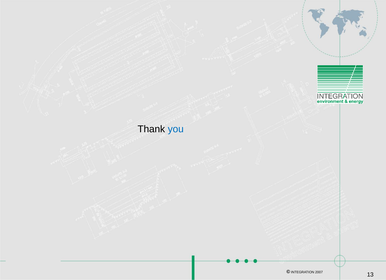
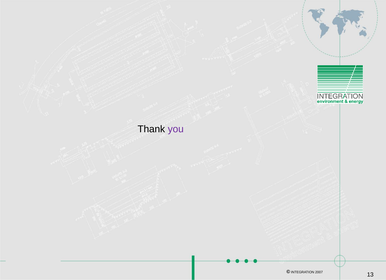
you colour: blue -> purple (176, 129)
